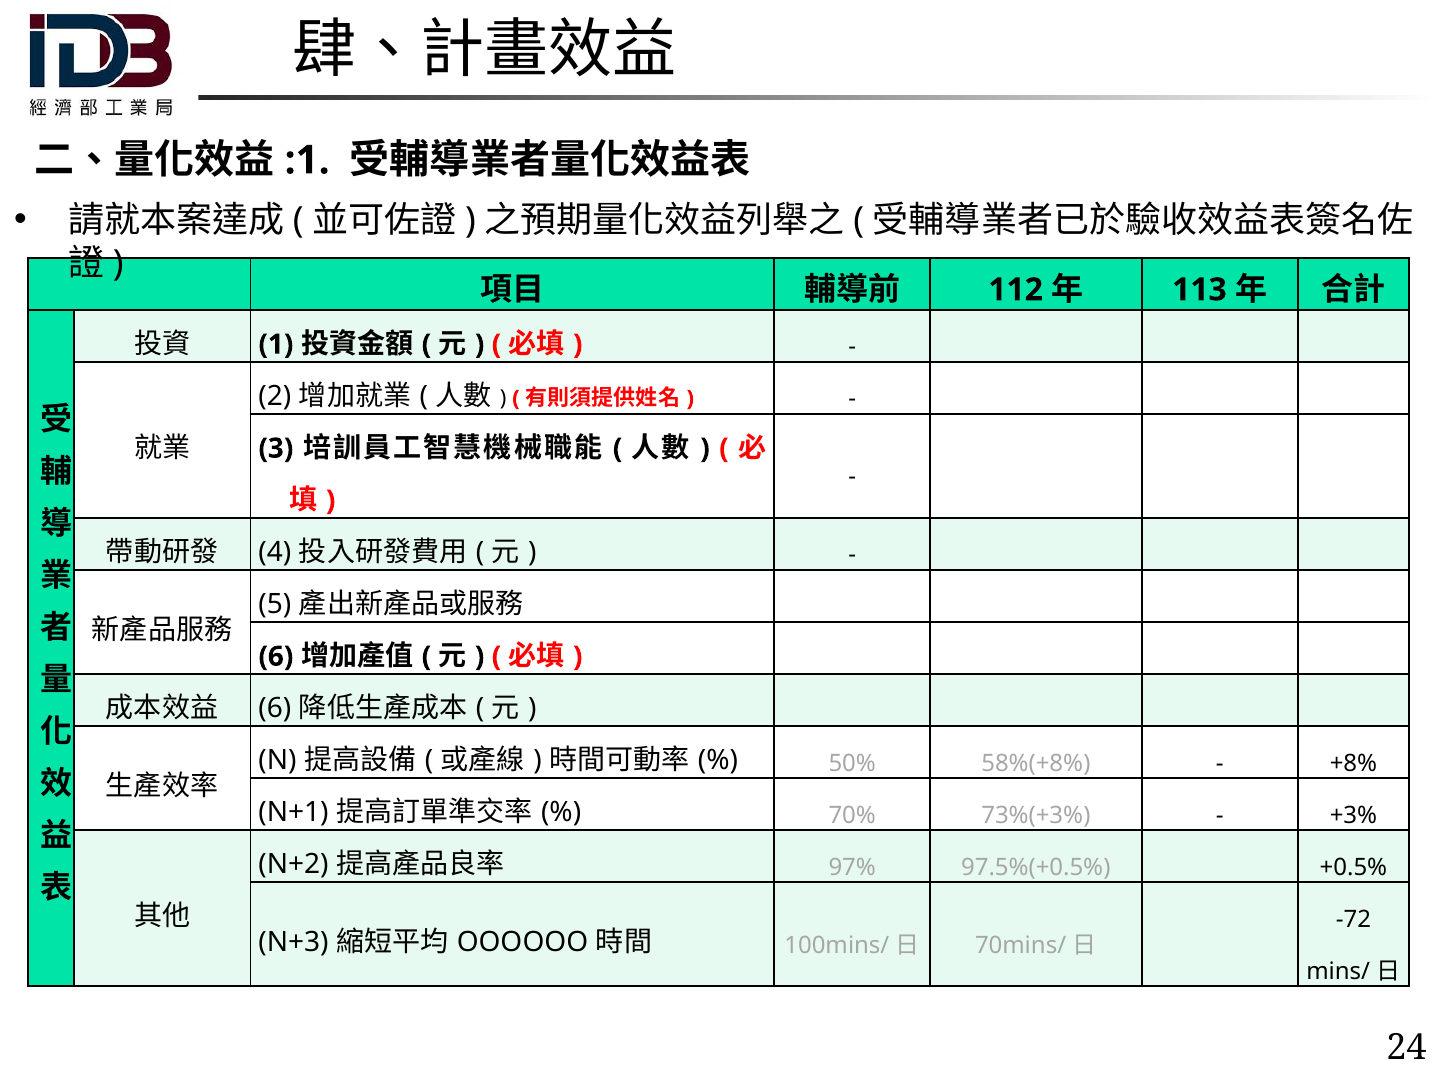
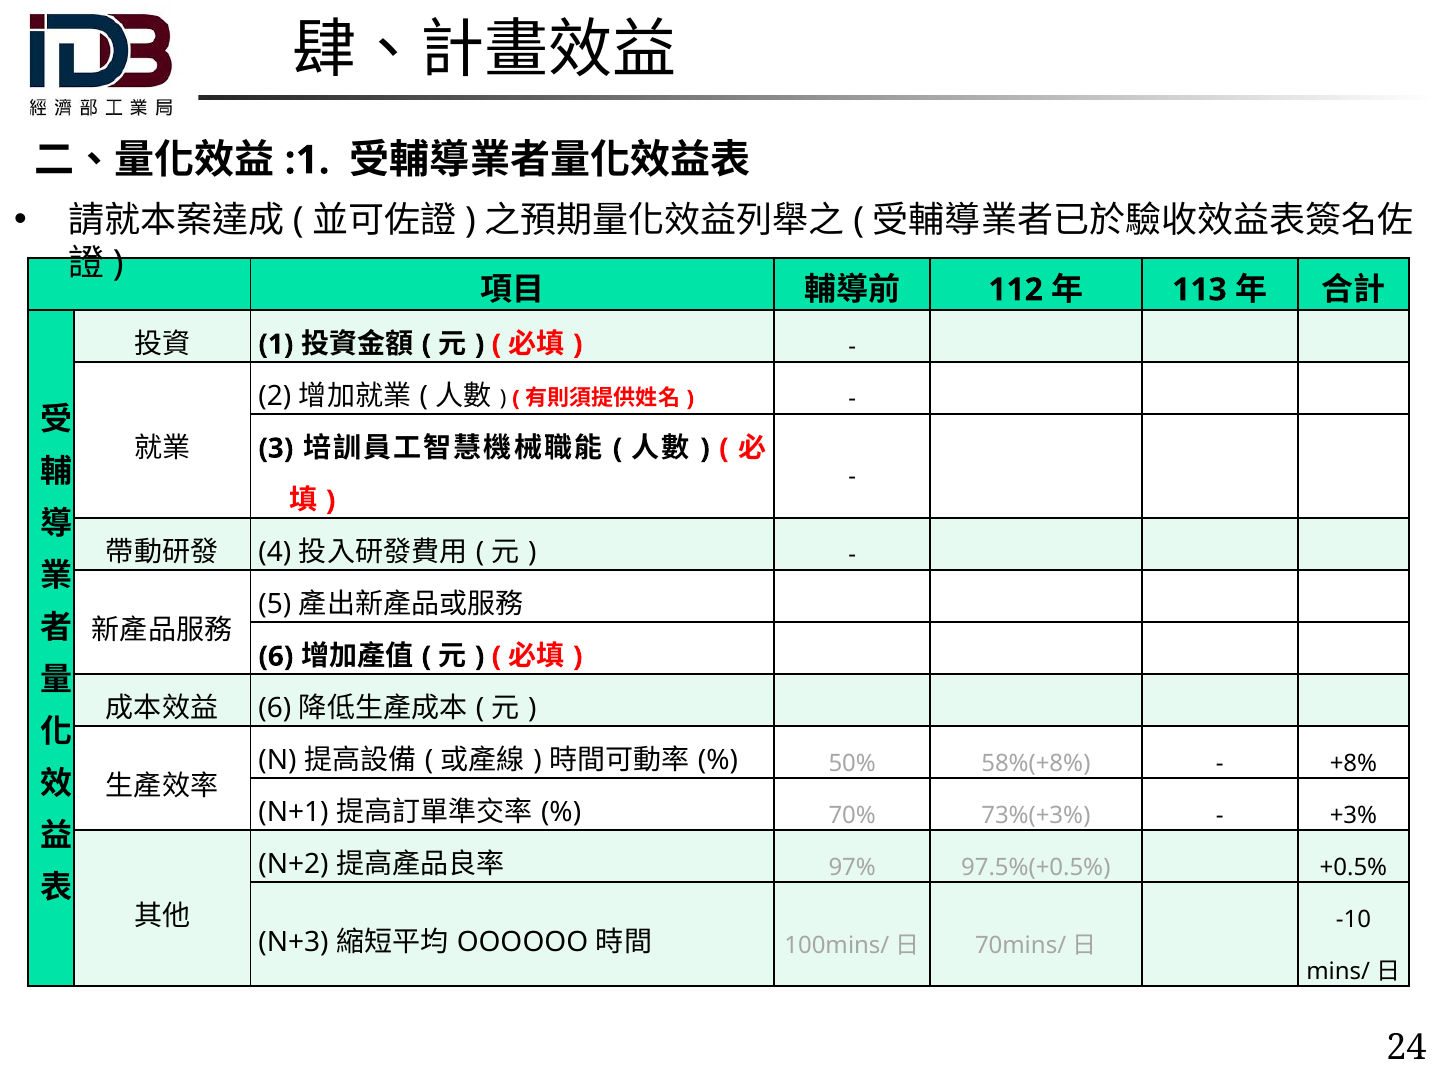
-72: -72 -> -10 (1353, 920)
